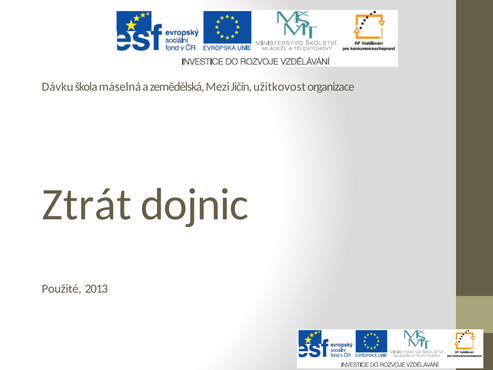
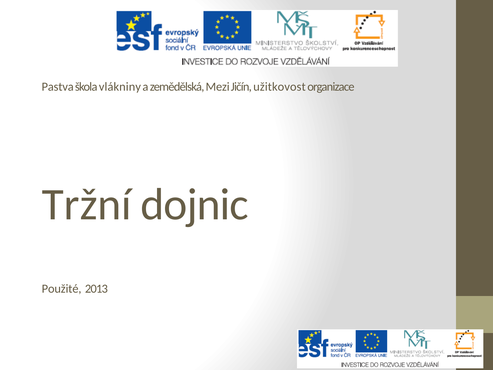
Dávku: Dávku -> Pastva (58, 87)
máselná: máselná -> vlákniny (120, 87)
Ztrát: Ztrát -> Tržní (87, 204)
